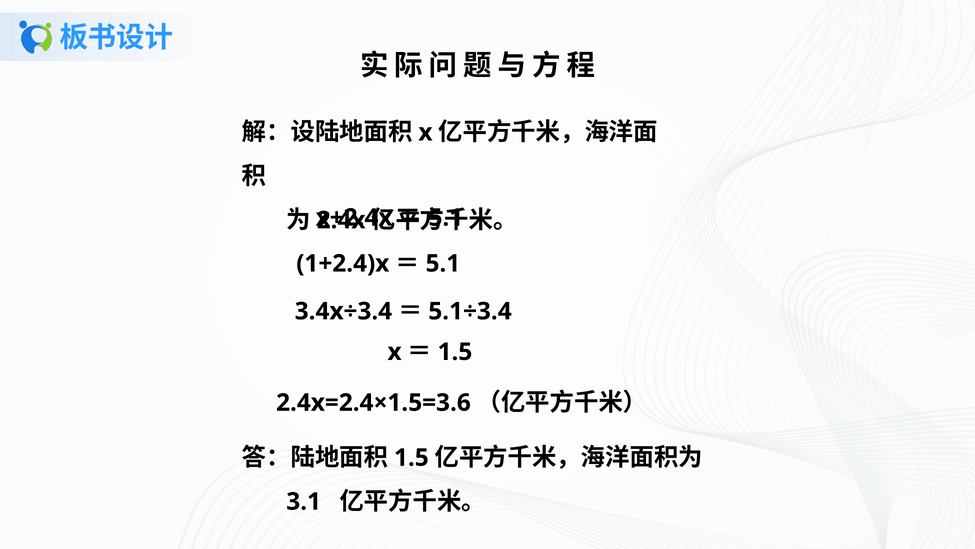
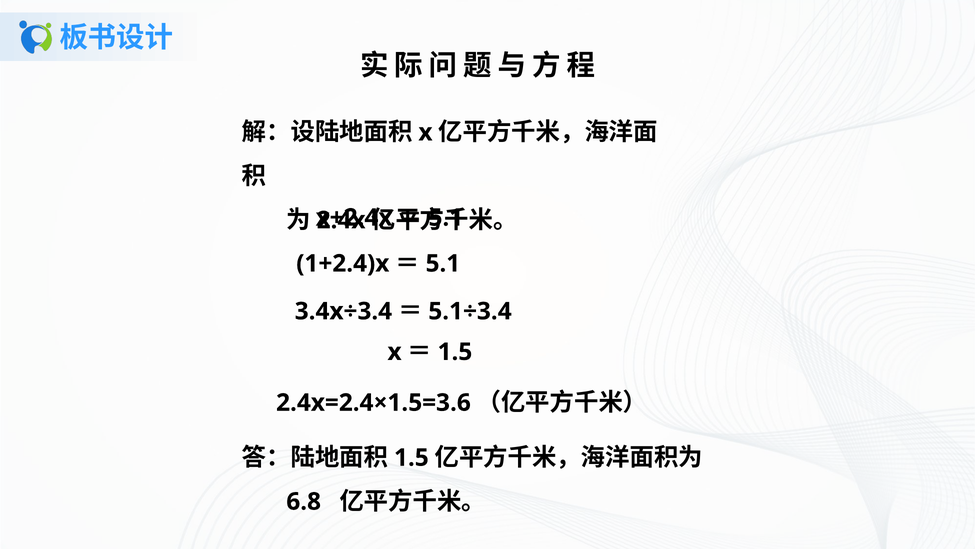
3.1: 3.1 -> 6.8 (304, 501)
